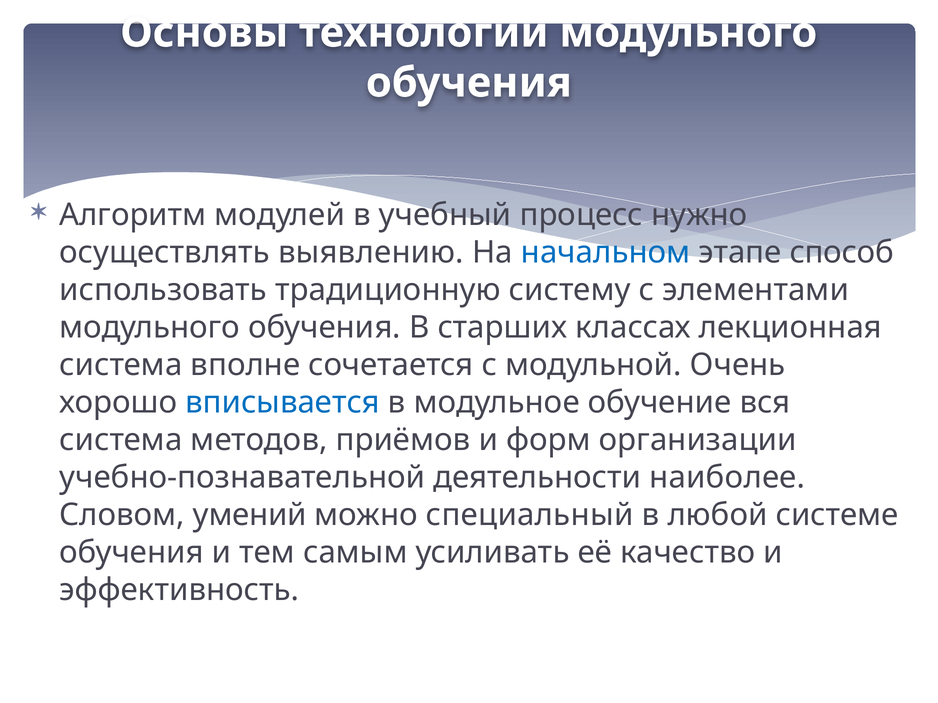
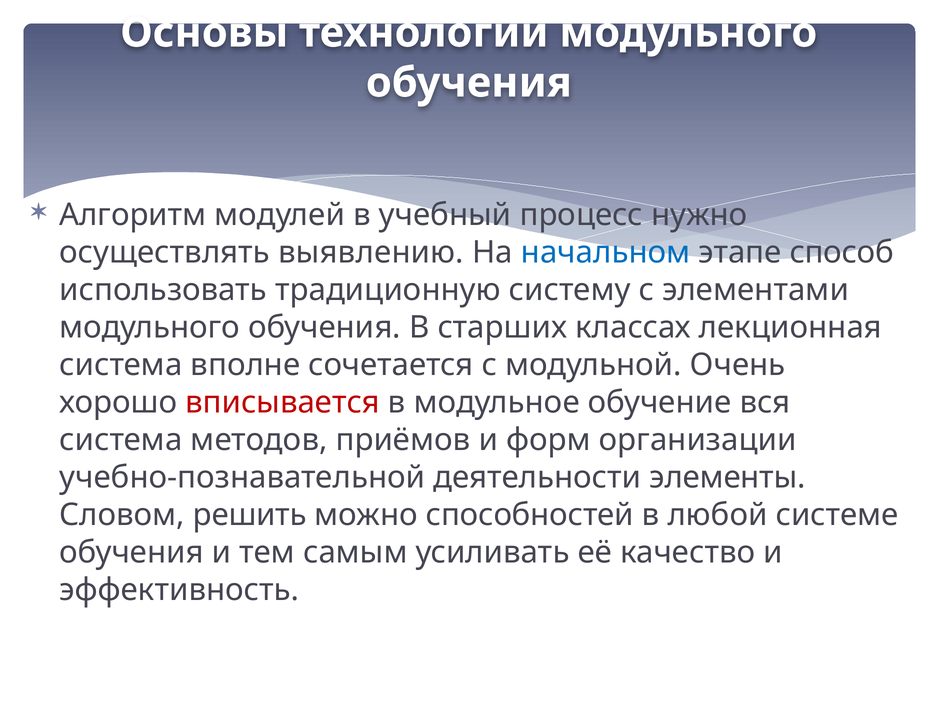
вписывается colour: blue -> red (283, 403)
наиболее: наиболее -> элементы (728, 478)
умений: умений -> решить (250, 515)
специальный: специальный -> способностей (530, 515)
